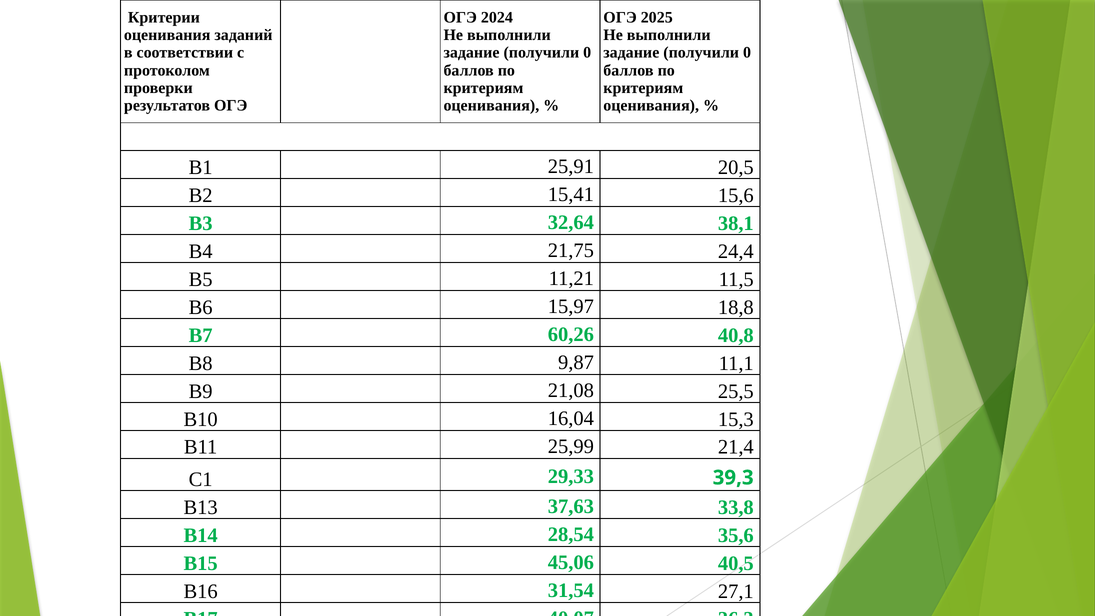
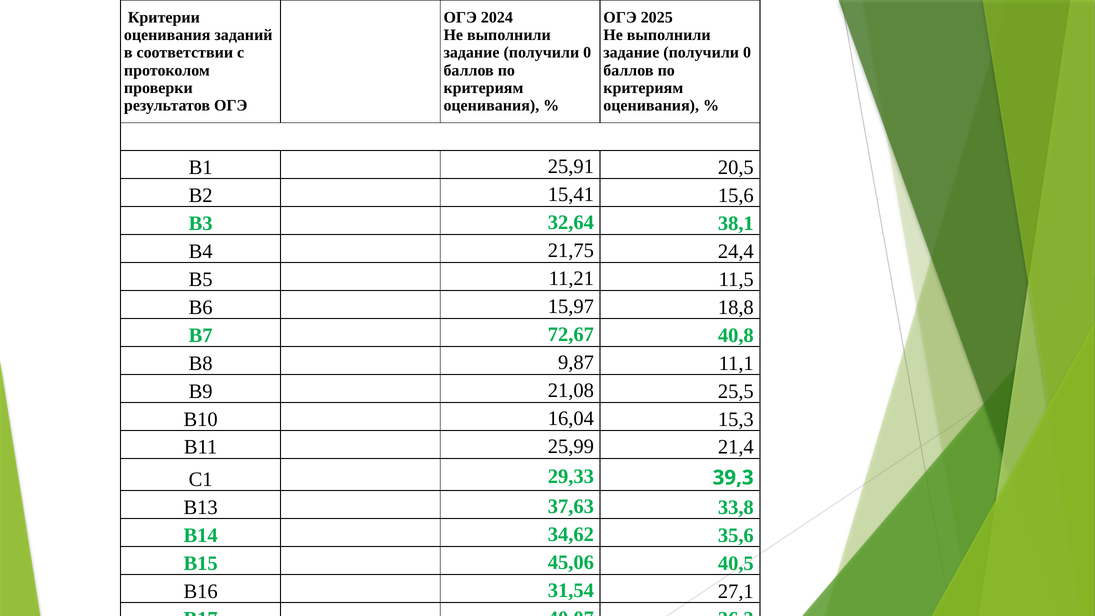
60,26: 60,26 -> 72,67 (571, 334)
28,54: 28,54 -> 34,62 (571, 534)
